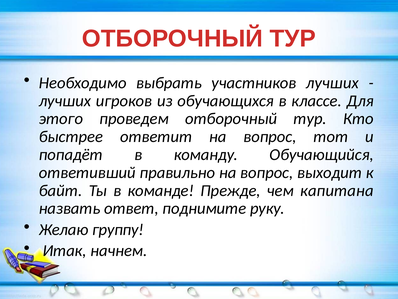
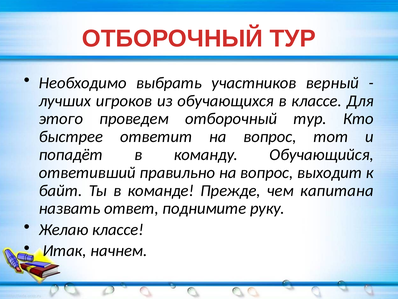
участников лучших: лучших -> верный (332, 83)
Желаю группу: группу -> классе (118, 229)
